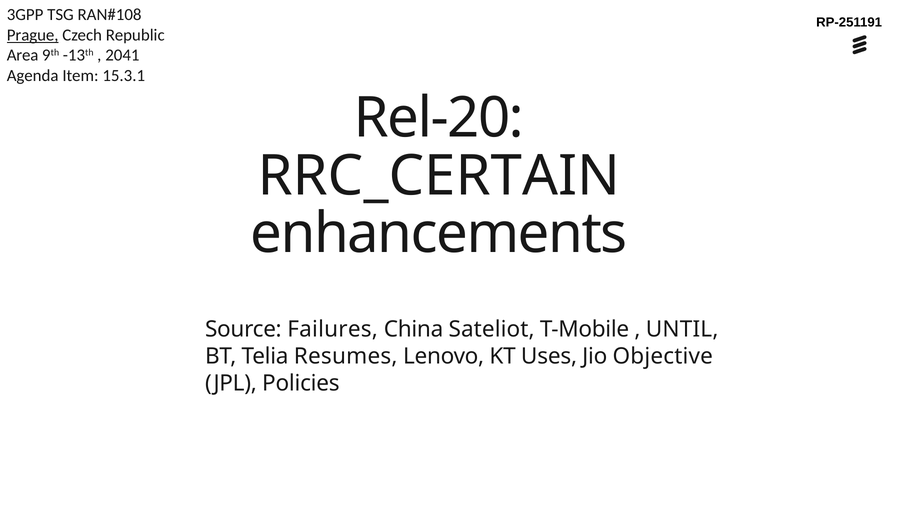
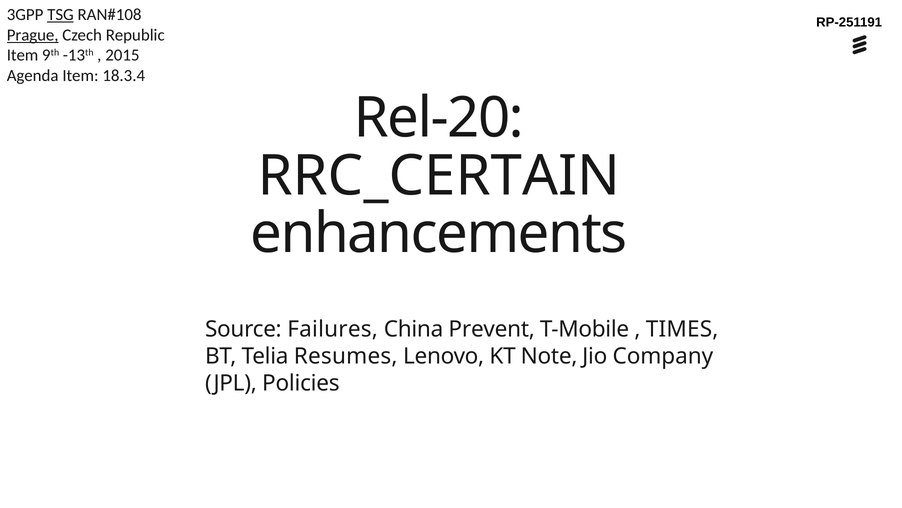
TSG underline: none -> present (60, 15)
Area: Area -> Item (23, 55)
2041: 2041 -> 2015 (122, 55)
15.3.1: 15.3.1 -> 18.3.4 (124, 76)
Sateliot: Sateliot -> Prevent (492, 329)
UNTIL: UNTIL -> TIMES (682, 329)
Uses: Uses -> Note (549, 356)
Objective: Objective -> Company (663, 356)
